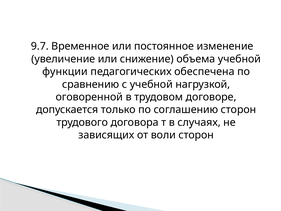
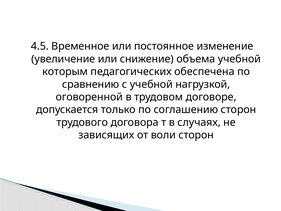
9.7: 9.7 -> 4.5 (40, 46)
функции: функции -> которым (65, 72)
